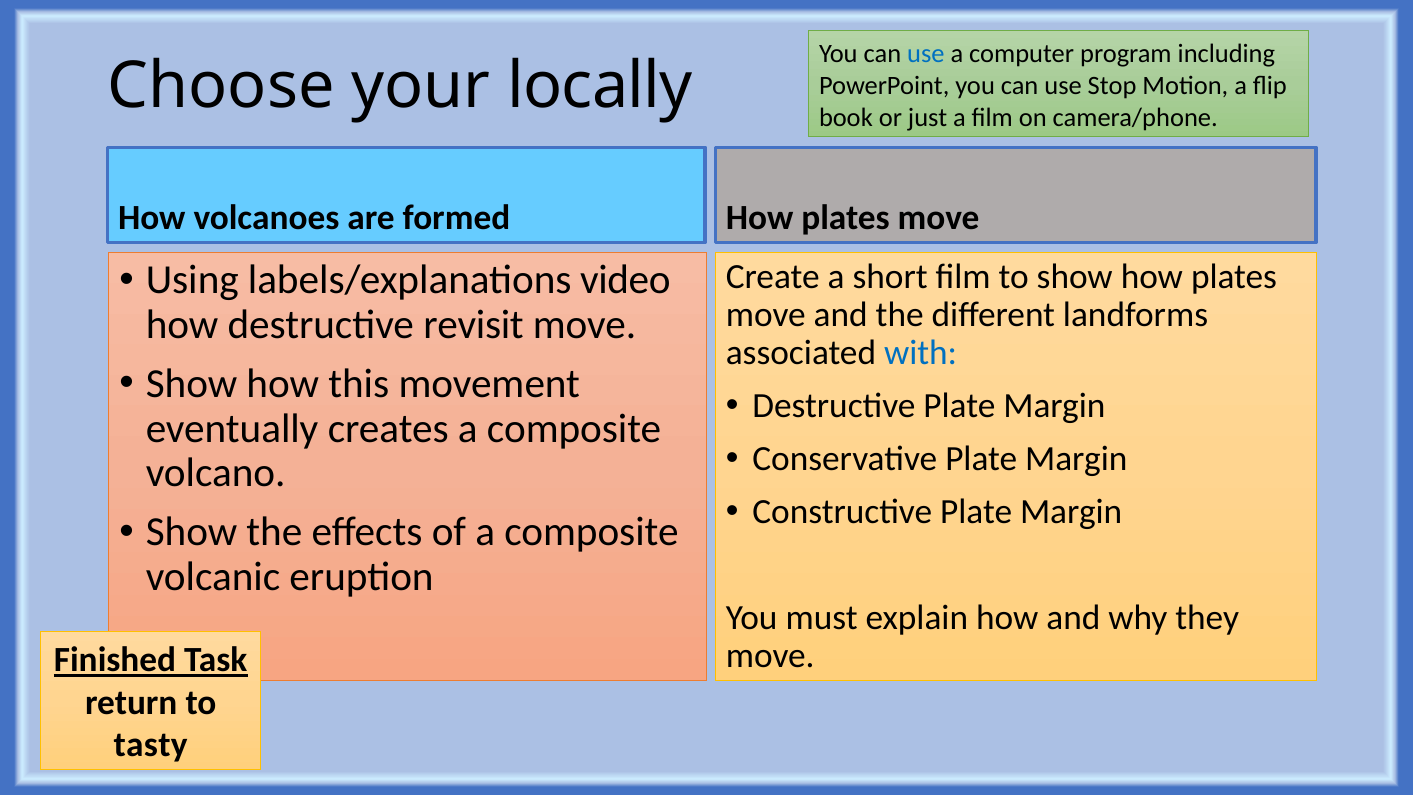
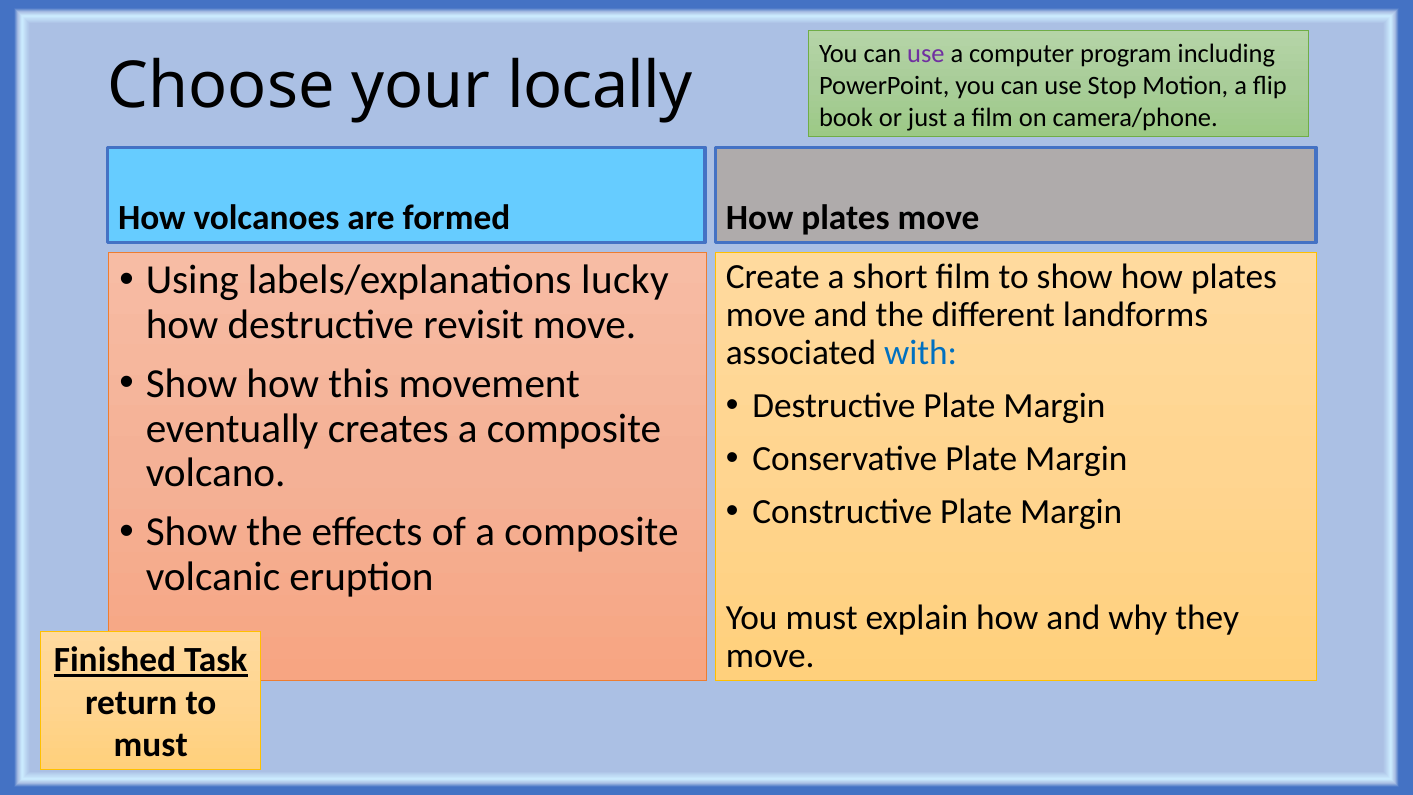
use colour: blue -> purple (926, 54)
video: video -> lucky (625, 280)
tasty: tasty -> must (151, 745)
